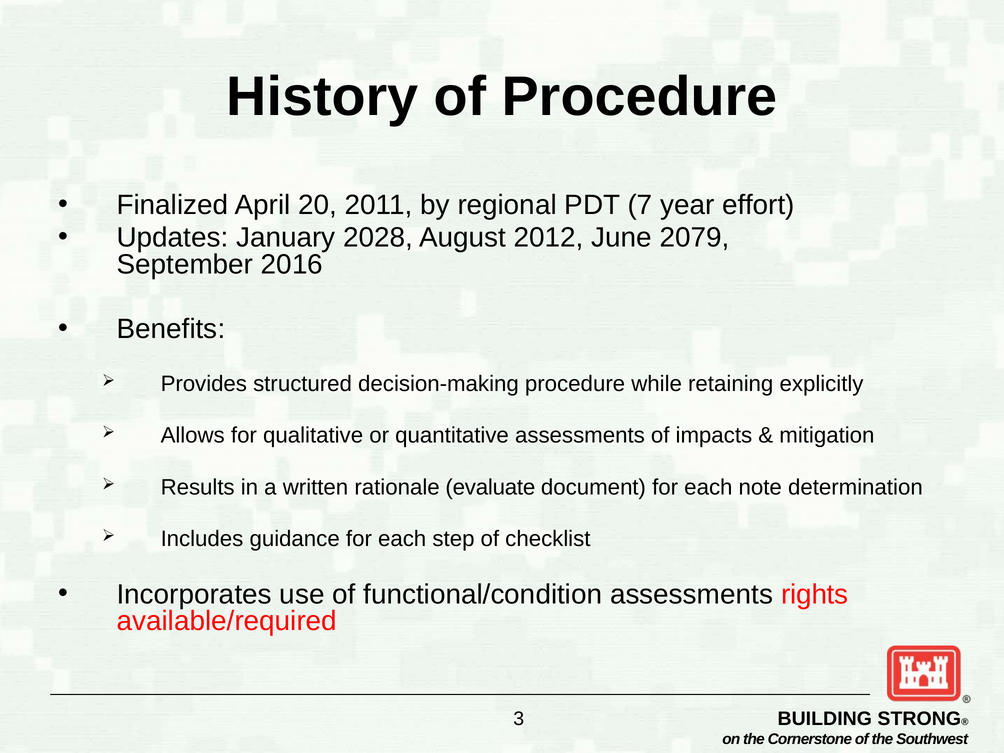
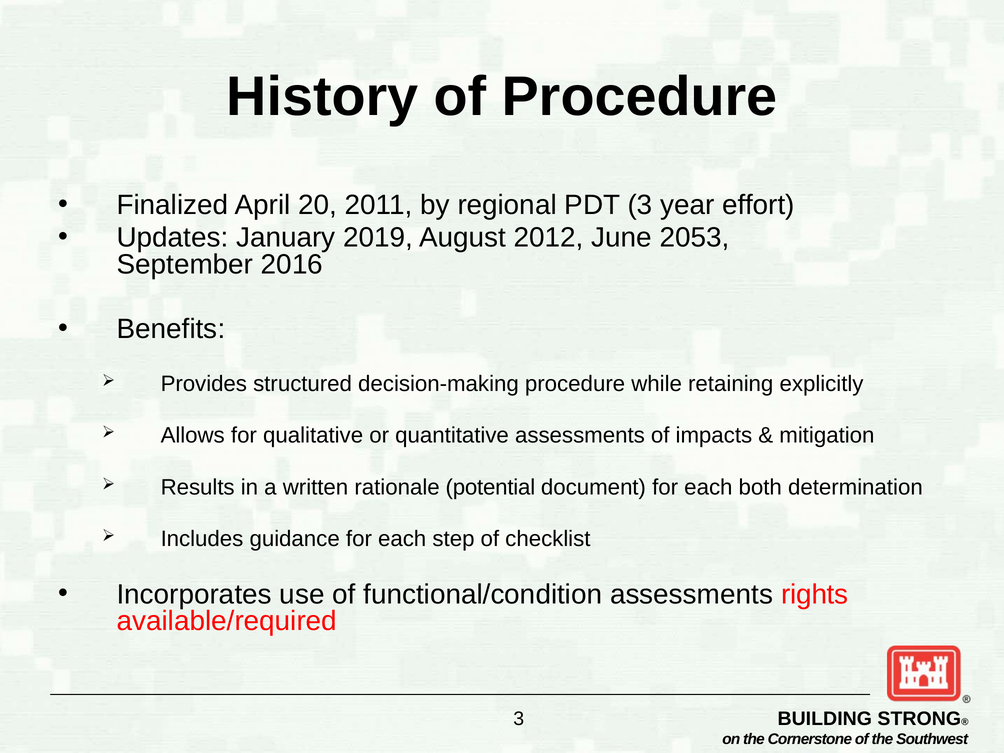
PDT 7: 7 -> 3 (640, 205)
2028: 2028 -> 2019 (378, 238)
2079: 2079 -> 2053 (695, 238)
evaluate: evaluate -> potential (490, 487)
note: note -> both (760, 487)
